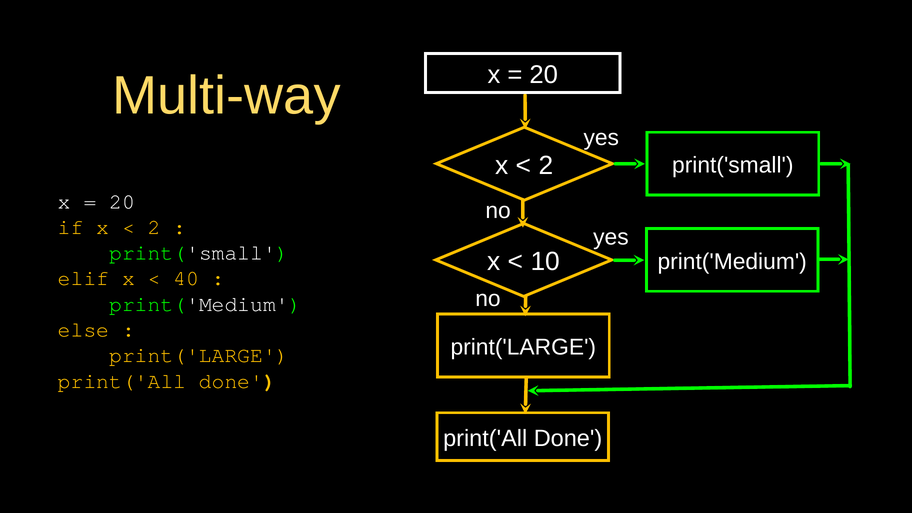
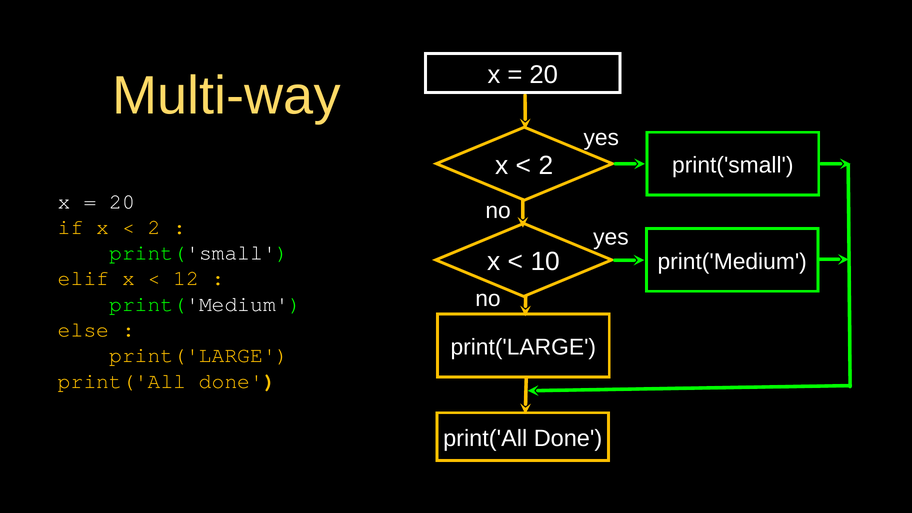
40: 40 -> 12 (186, 278)
